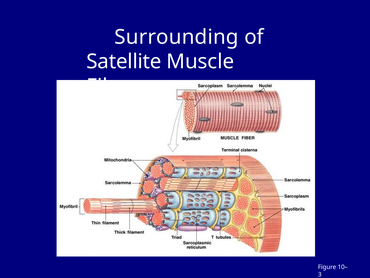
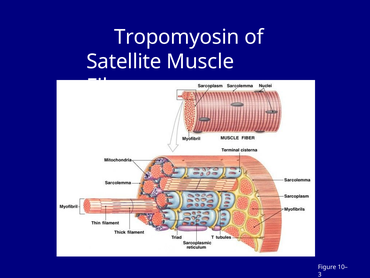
Surrounding: Surrounding -> Tropomyosin (177, 37)
